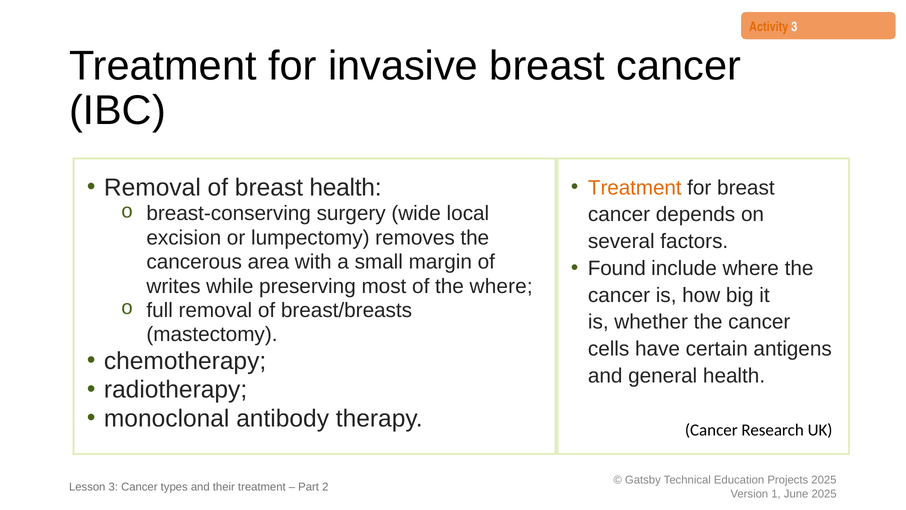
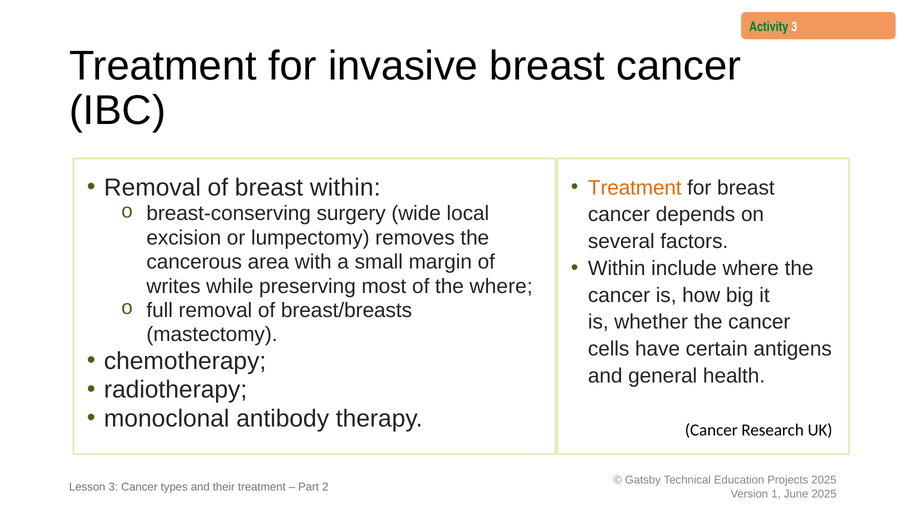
Activity colour: orange -> green (769, 27)
breast health: health -> within (345, 187)
Found: Found -> Within (617, 268)
